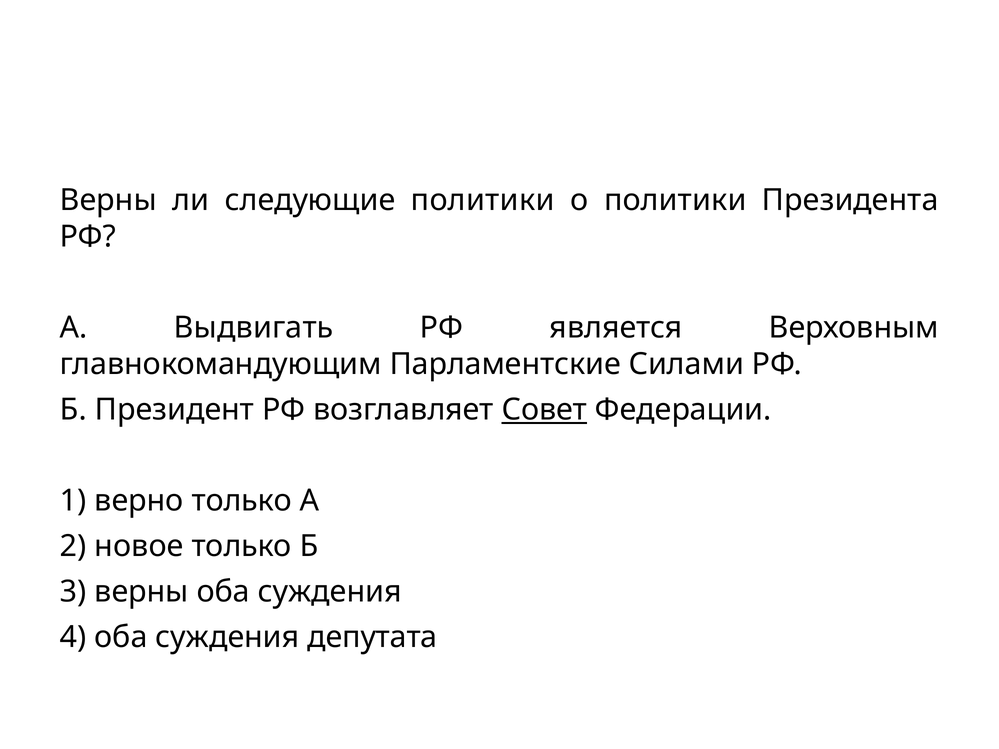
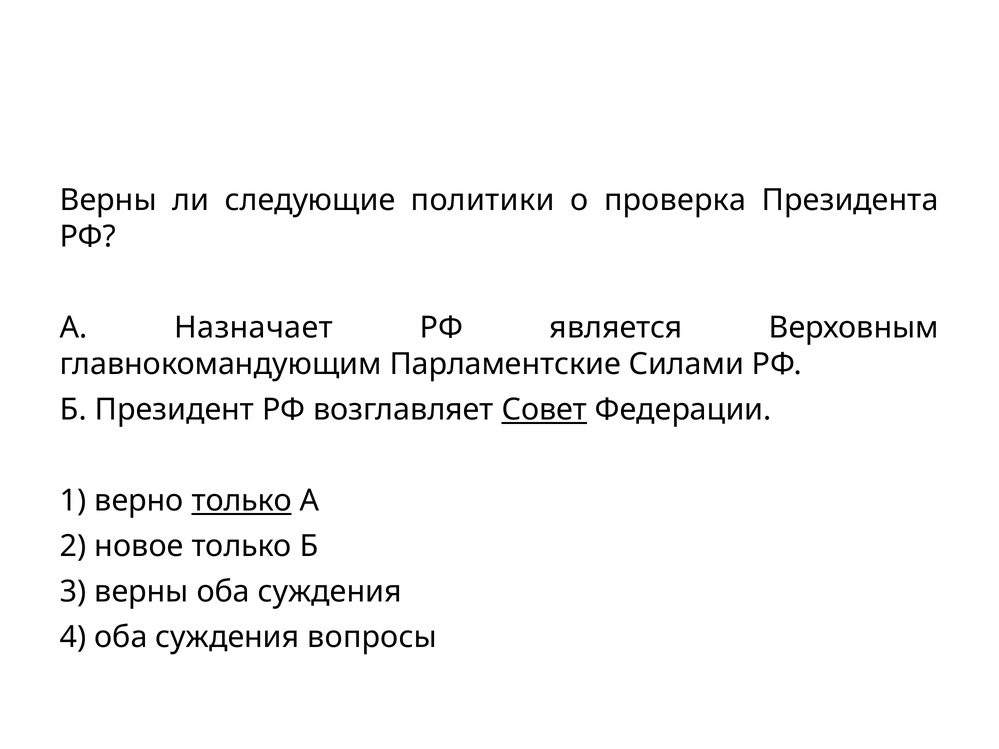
о политики: политики -> проверка (675, 200)
Выдвигать: Выдвигать -> Назначает (254, 328)
только underline: none -> present (242, 501)
депутата: депутата -> вопросы (372, 638)
